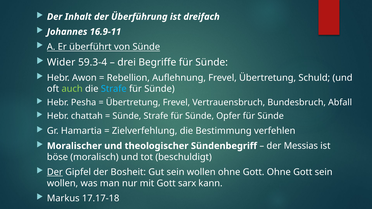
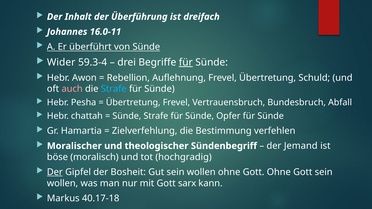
16.9-11: 16.9-11 -> 16.0-11 (105, 32)
für underline: none -> present (186, 62)
auch colour: light green -> pink (72, 89)
Messias: Messias -> Jemand (301, 146)
beschuldigt: beschuldigt -> hochgradig (184, 157)
17.17-18: 17.17-18 -> 40.17-18 (101, 198)
